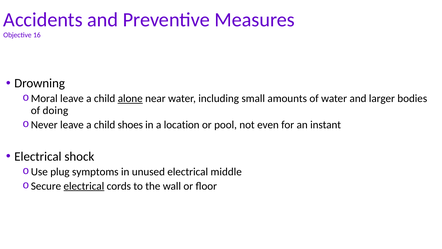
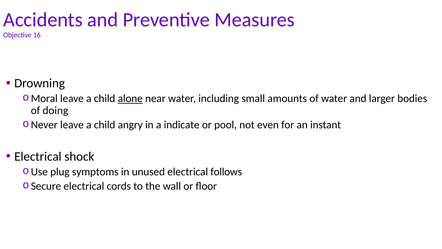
shoes: shoes -> angry (130, 125)
location: location -> indicate (182, 125)
middle: middle -> follows (226, 172)
electrical underline: present -> none (84, 186)
